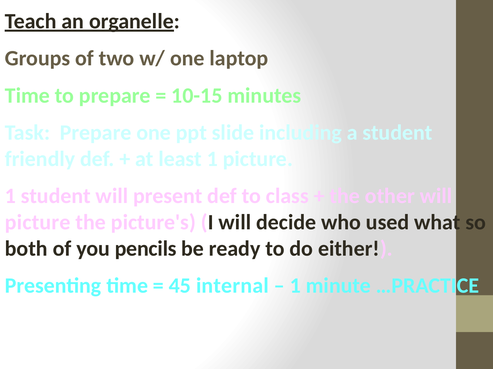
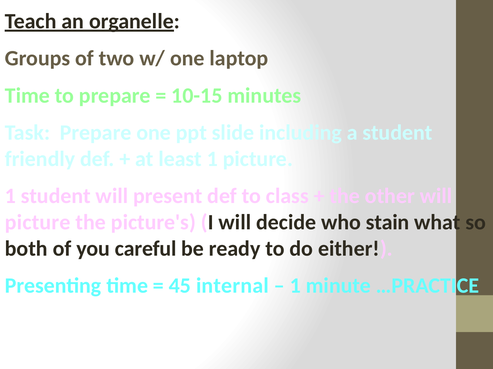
used: used -> stain (388, 223)
pencils: pencils -> careful (146, 249)
